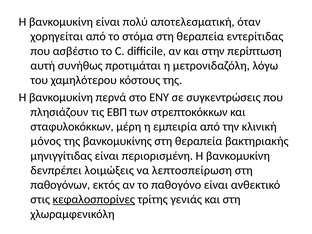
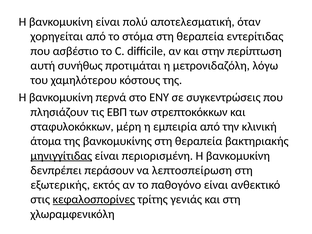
μόνος: μόνος -> άτομα (46, 141)
μηνιγγίτιδας underline: none -> present (61, 156)
λοιμώξεις: λοιμώξεις -> περάσουν (109, 170)
παθογόνων: παθογόνων -> εξωτερικής (60, 185)
